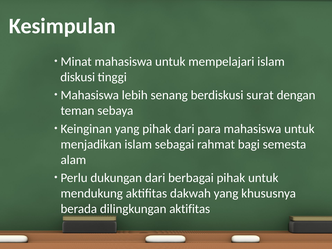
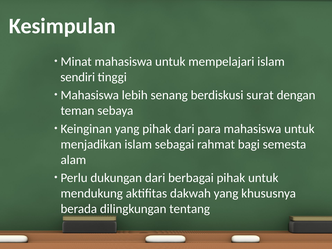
diskusi: diskusi -> sendiri (78, 77)
dilingkungan aktifitas: aktifitas -> tentang (190, 209)
